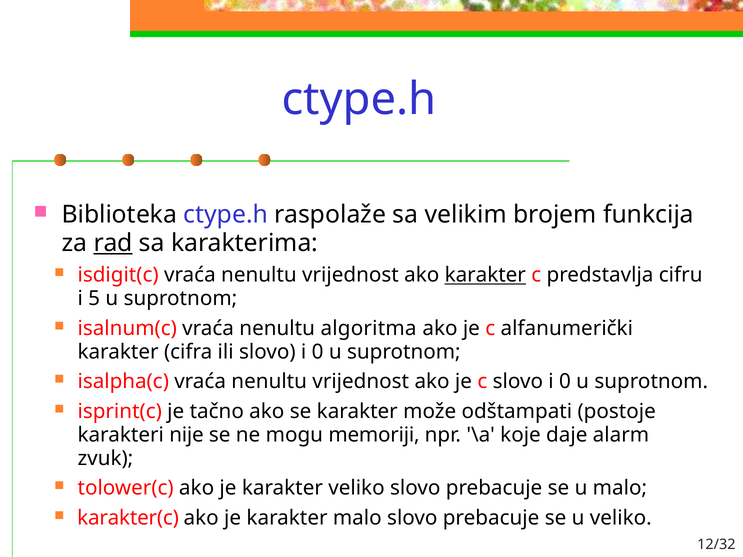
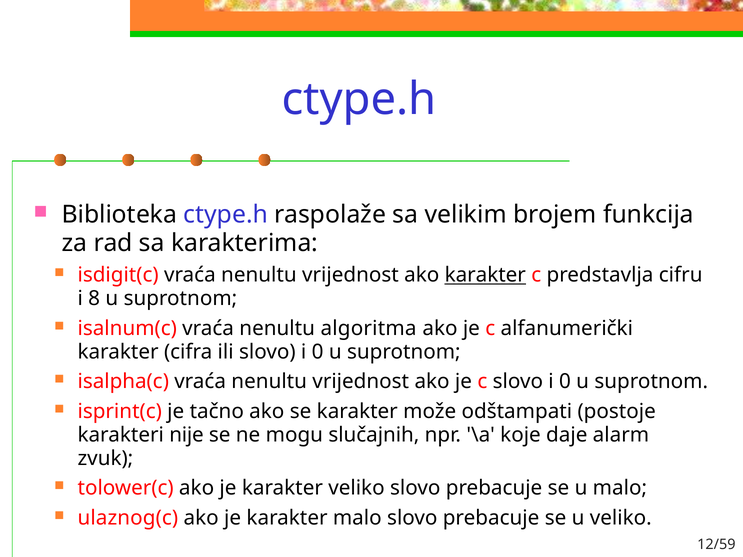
rad underline: present -> none (113, 243)
5: 5 -> 8 (94, 299)
memoriji: memoriji -> slučajnih (374, 435)
karakter(c: karakter(c -> ulaznog(c (128, 518)
12/32: 12/32 -> 12/59 (716, 545)
